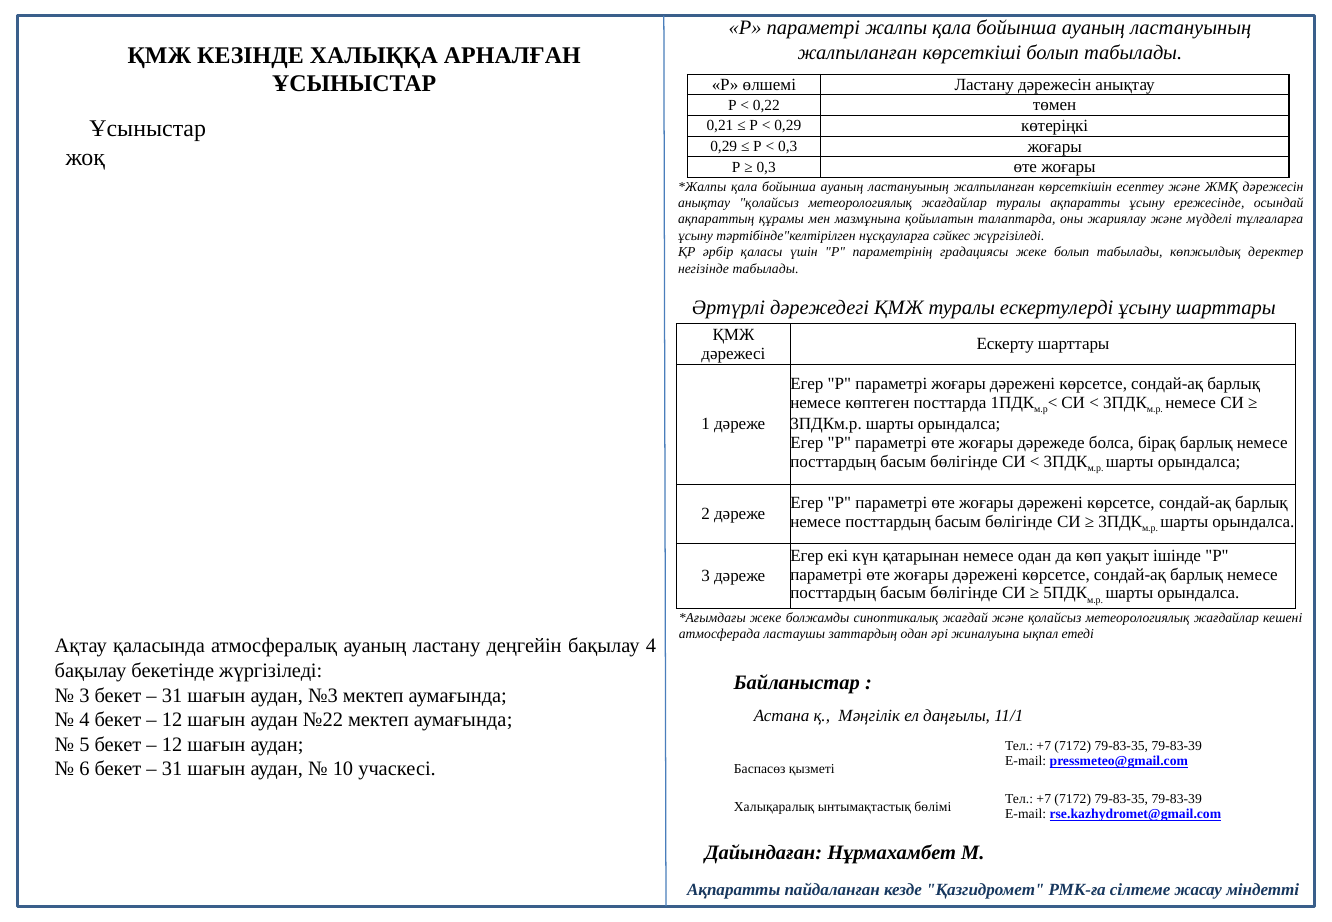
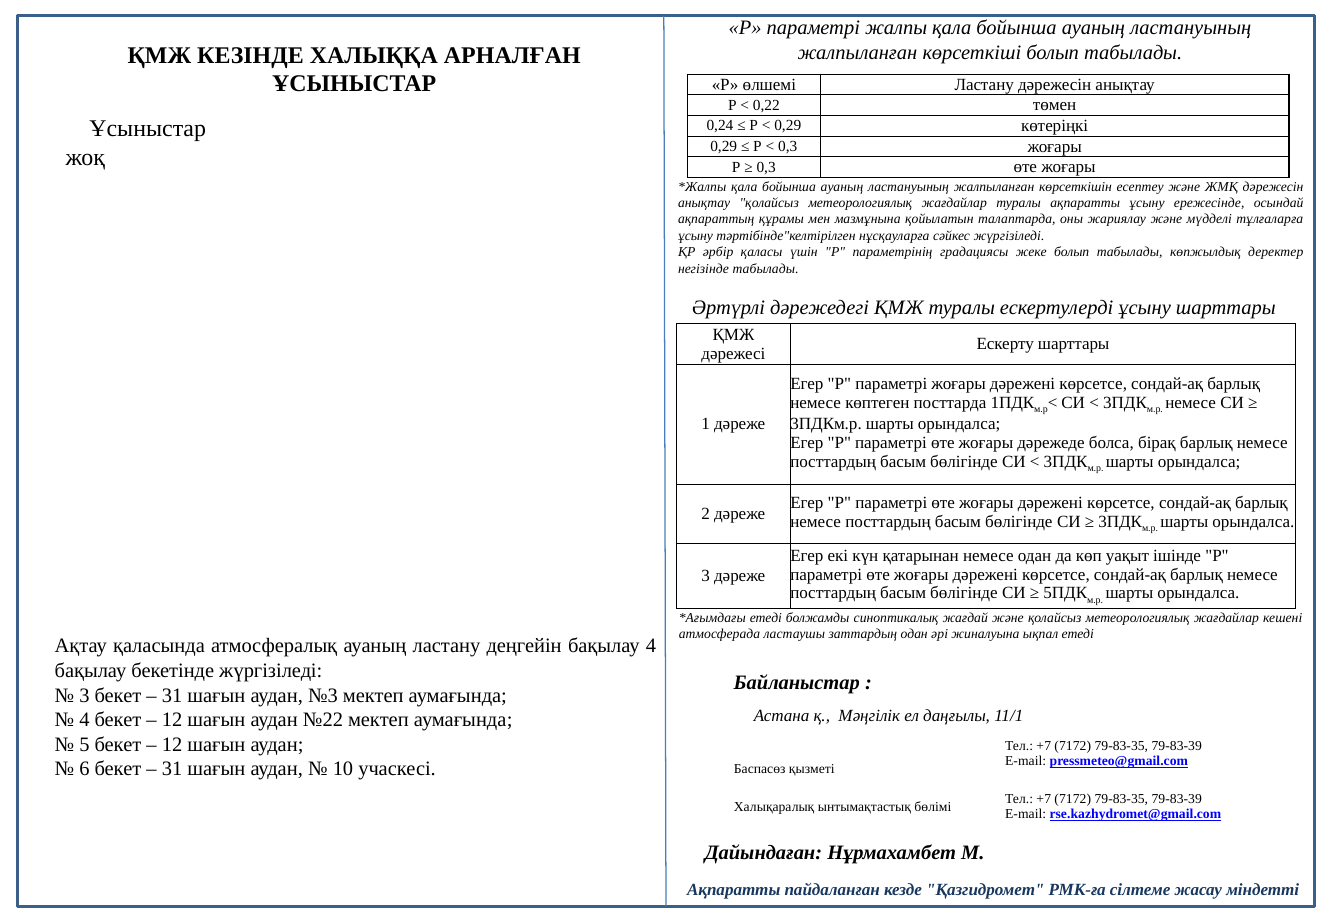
0,21: 0,21 -> 0,24 (720, 126)
жеке: жеке -> етеді (766, 618)
